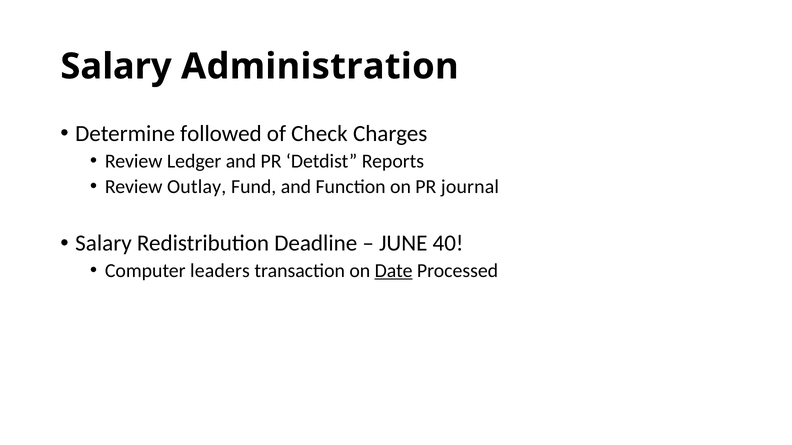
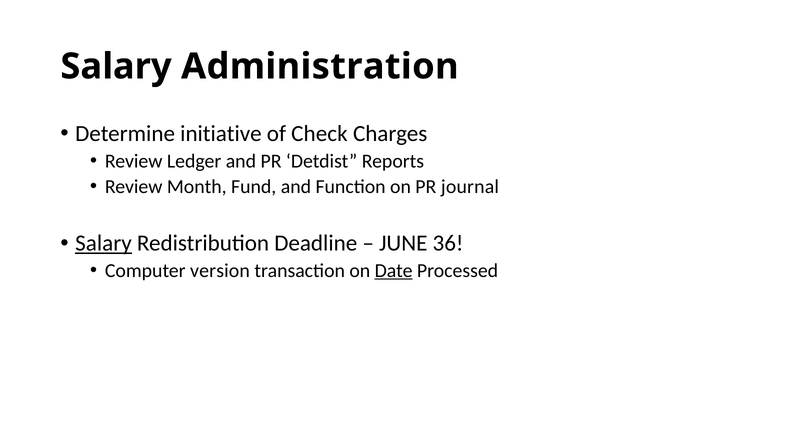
followed: followed -> initiative (221, 134)
Outlay: Outlay -> Month (197, 187)
Salary underline: none -> present (104, 244)
40: 40 -> 36 (448, 244)
leaders: leaders -> version (220, 271)
